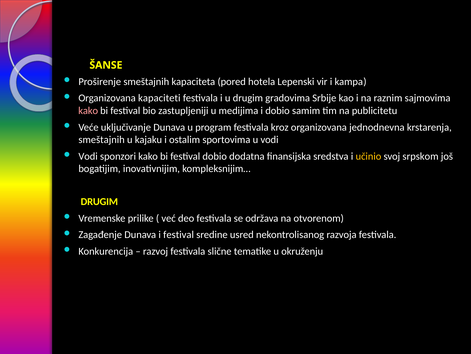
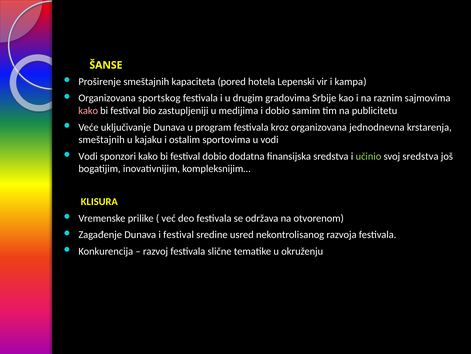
kapaciteti: kapaciteti -> sportskog (159, 98)
učinio colour: yellow -> light green (368, 156)
svoj srpskom: srpskom -> sredstva (421, 156)
DRUGIM: DRUGIM -> KLISURA (99, 201)
